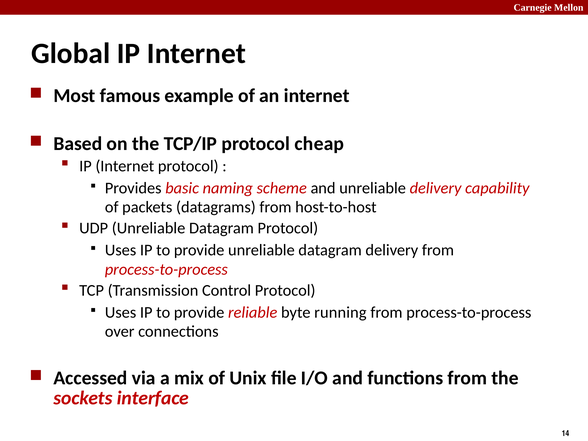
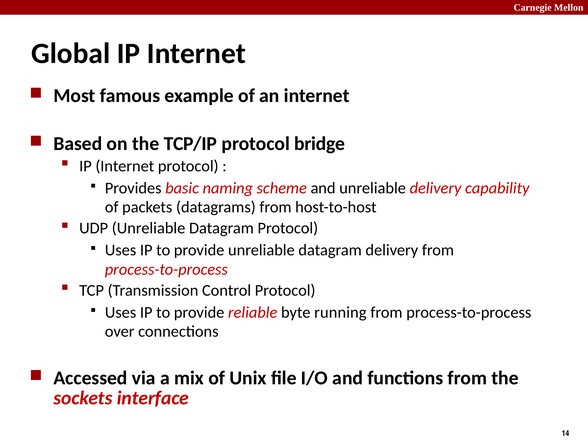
cheap: cheap -> bridge (320, 144)
